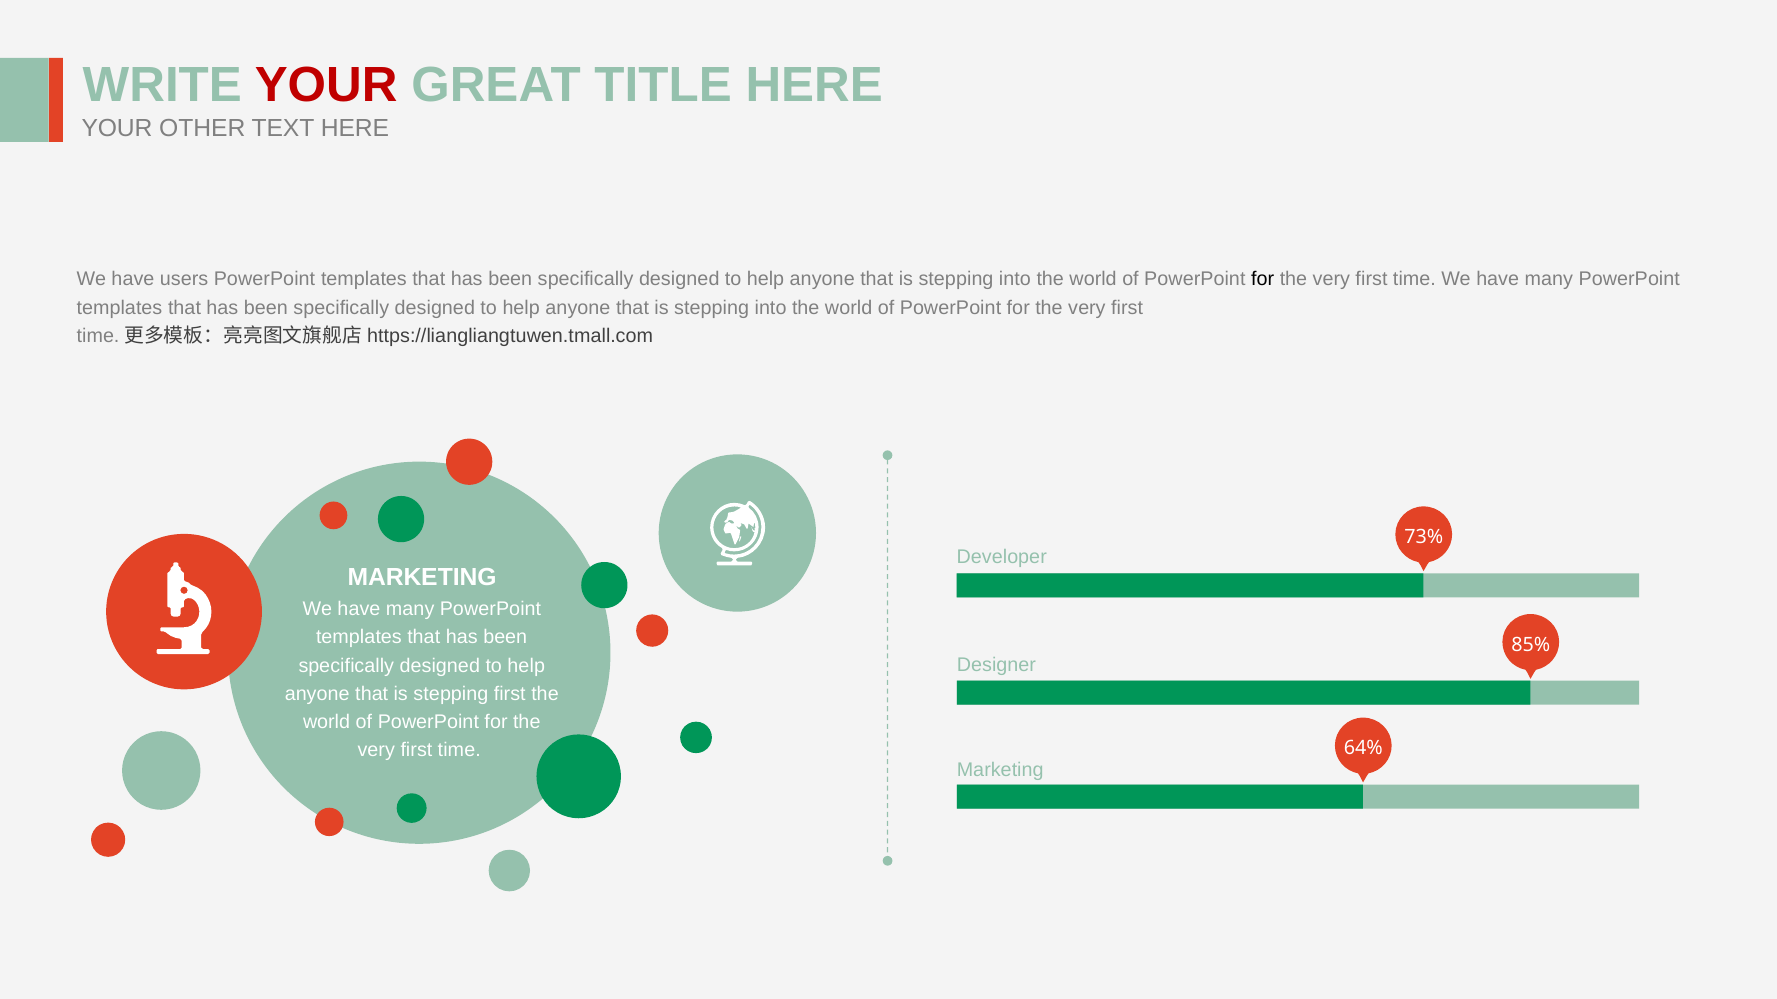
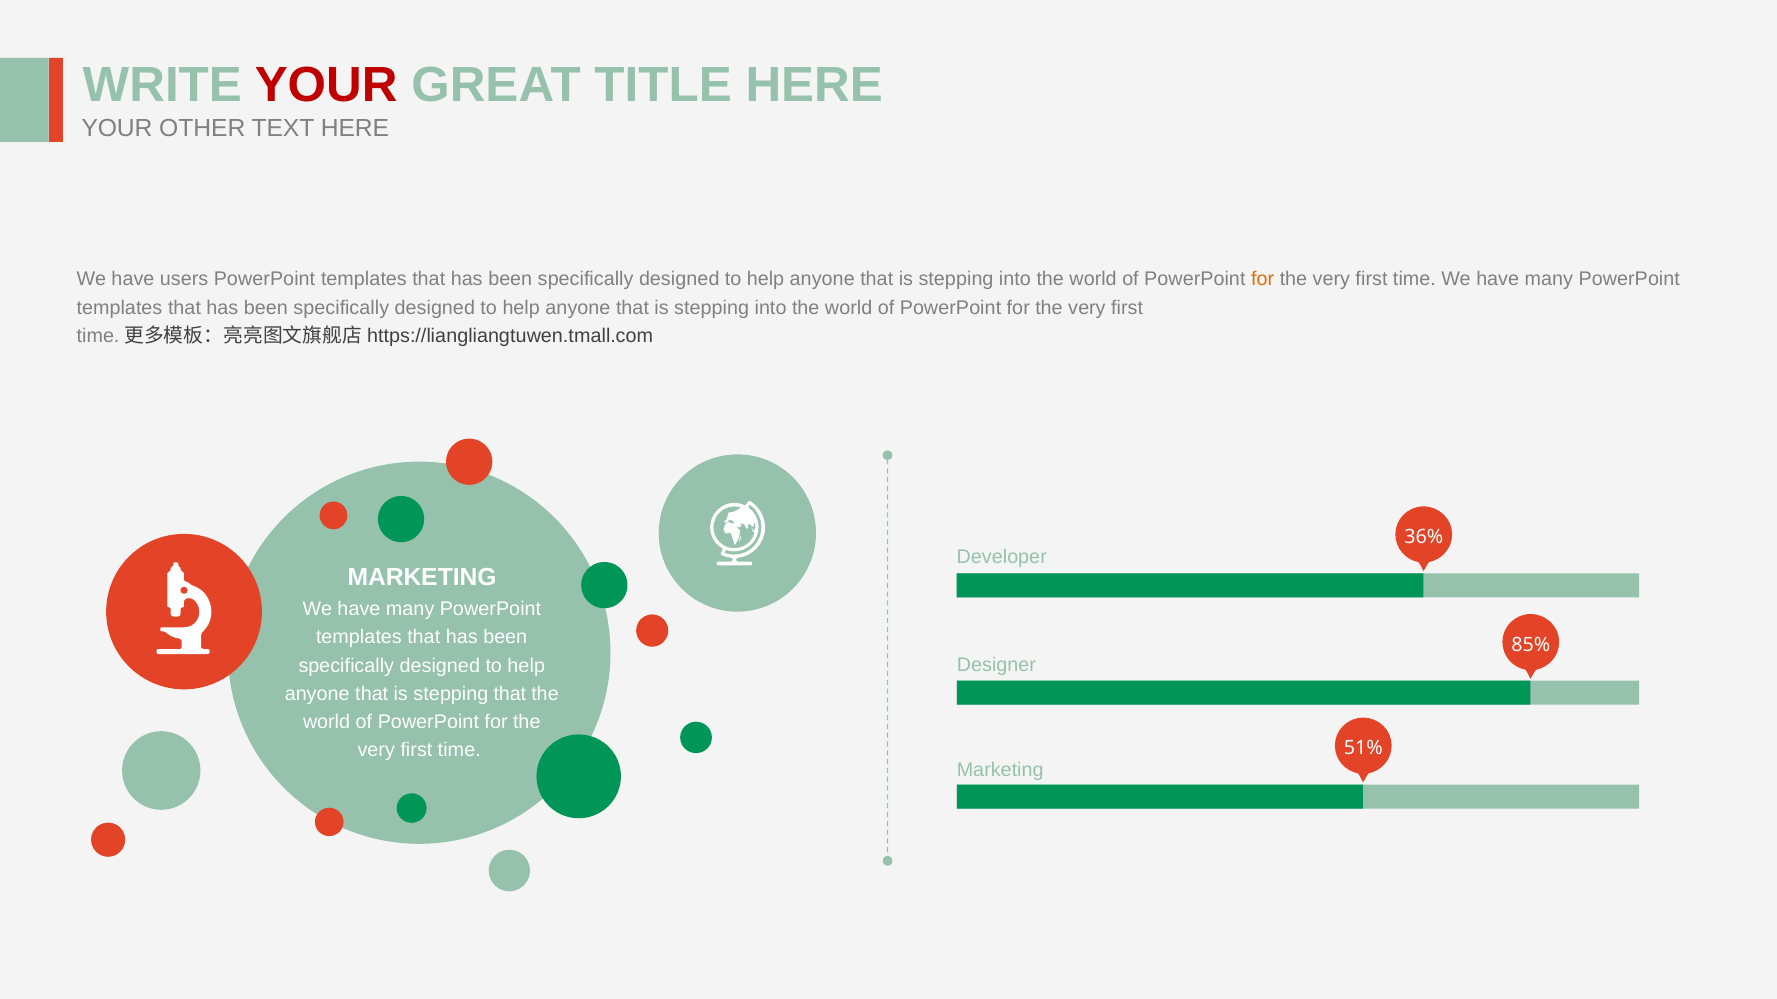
for colour: black -> orange (1263, 279)
73%: 73% -> 36% (1424, 537)
stepping first: first -> that (510, 694)
64%: 64% -> 51% (1363, 748)
